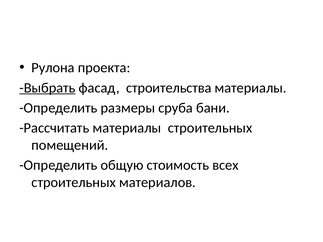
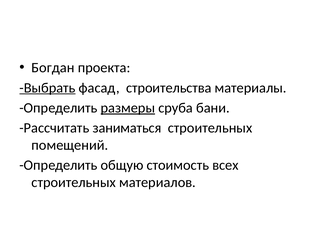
Рулона: Рулона -> Богдан (53, 68)
размеры underline: none -> present (128, 108)
Рассчитать материалы: материалы -> заниматься (127, 128)
